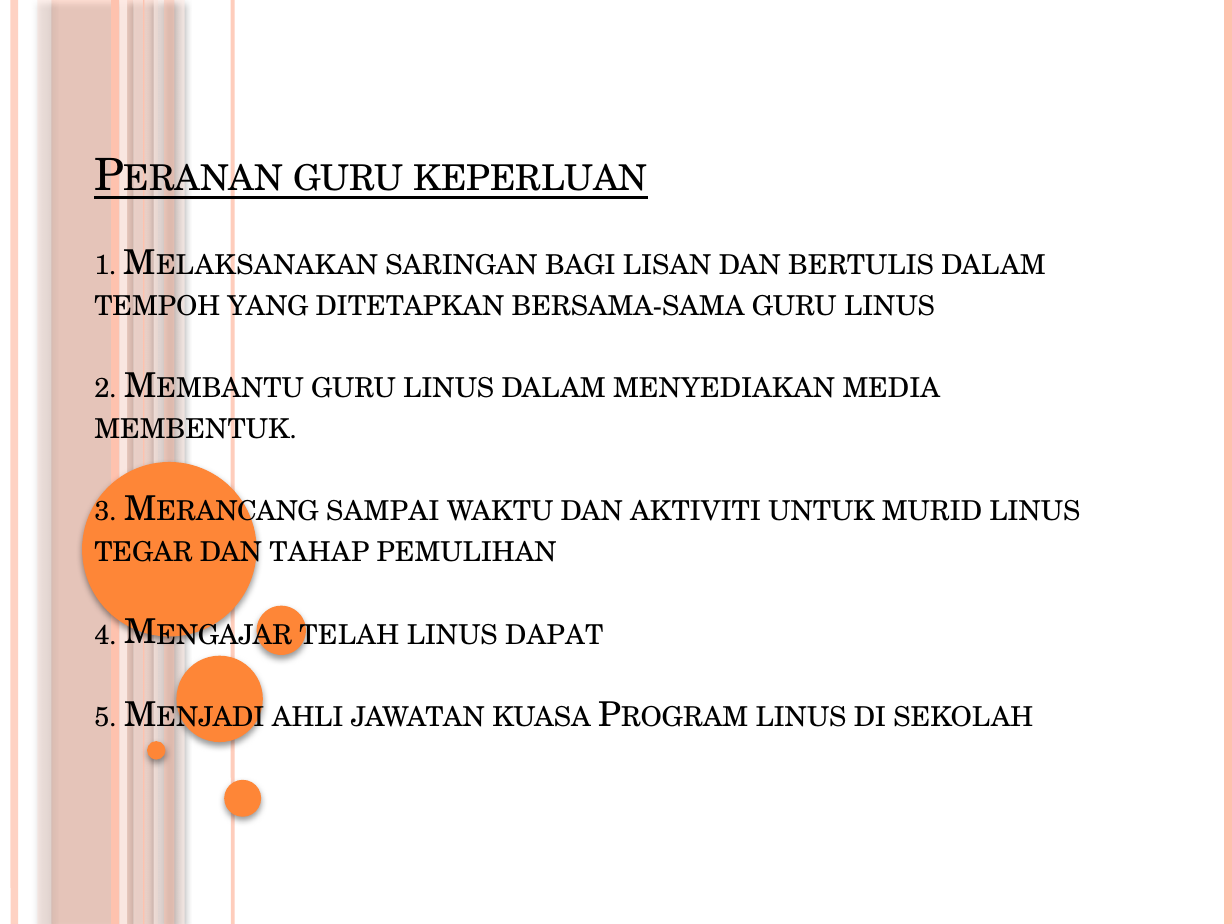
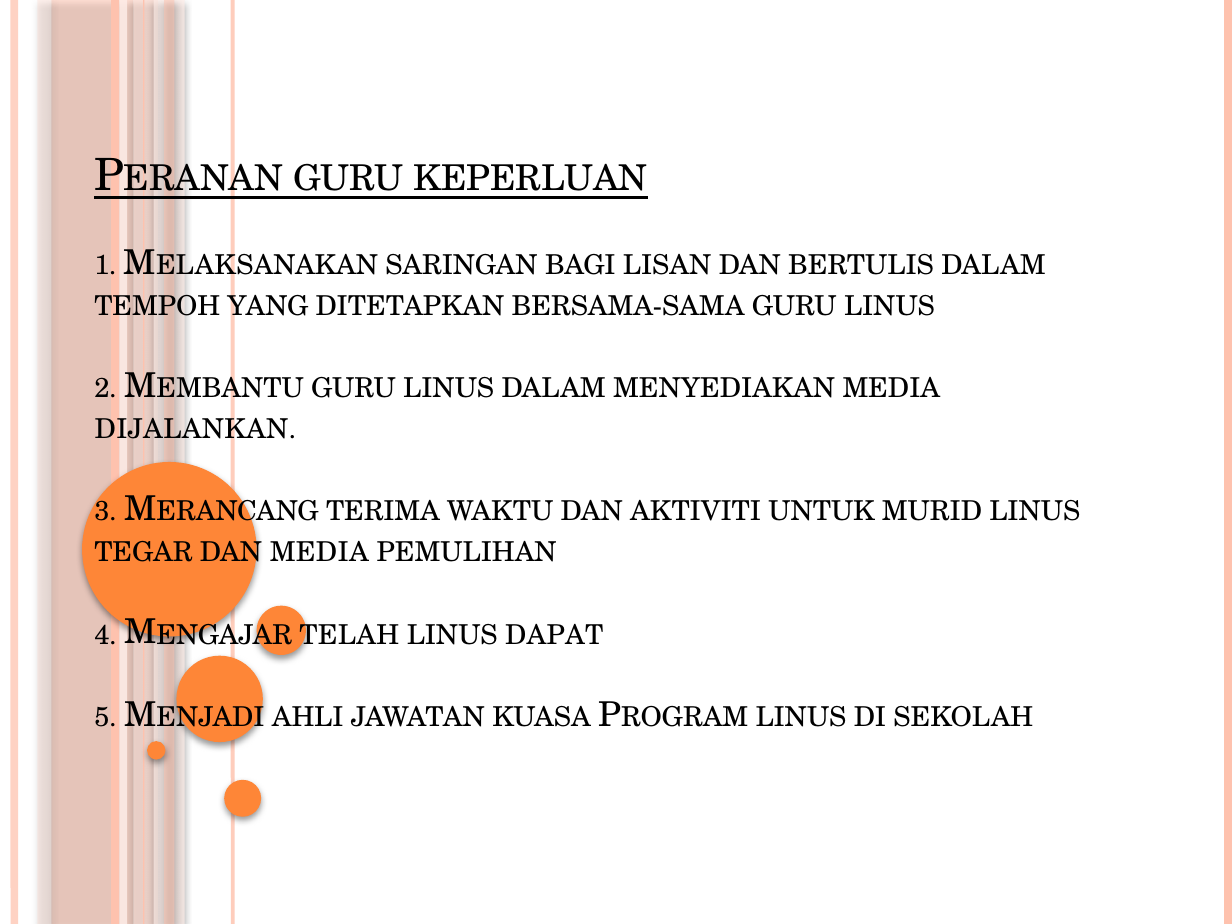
MEMBENTUK: MEMBENTUK -> DIJALANKAN (195, 430)
SAMPAI: SAMPAI -> TERIMA (383, 512)
DAN TAHAP: TAHAP -> MEDIA (319, 553)
